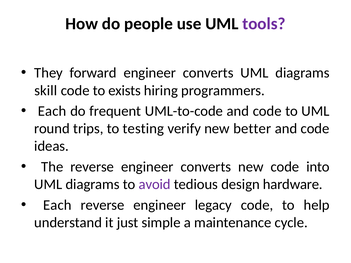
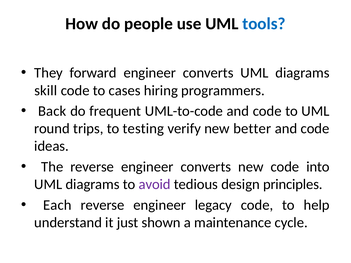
tools colour: purple -> blue (264, 24)
exists: exists -> cases (125, 91)
Each: Each -> Back (52, 111)
hardware: hardware -> principles (293, 185)
simple: simple -> shown (161, 223)
